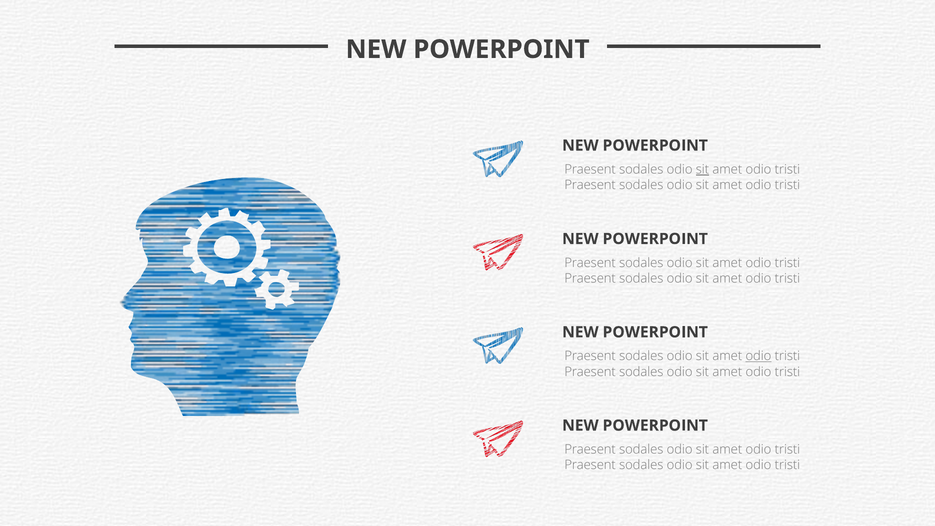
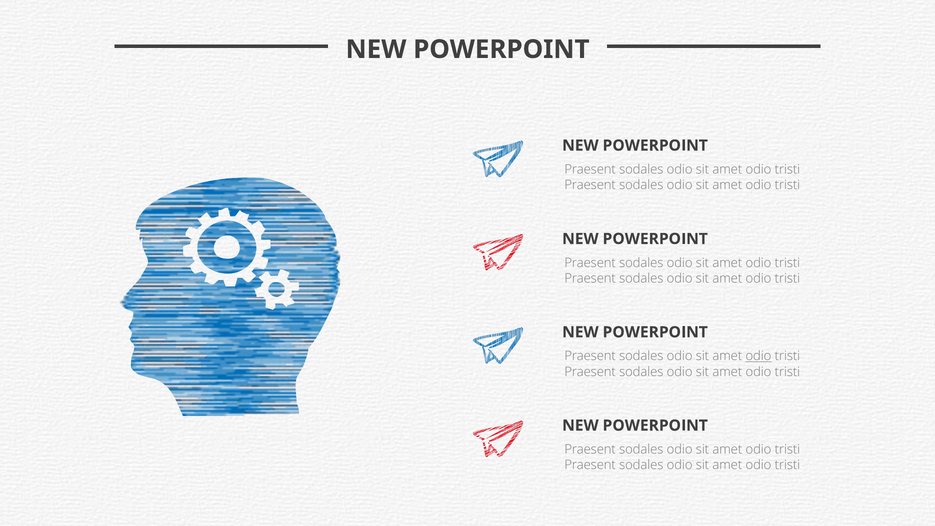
sit underline: present -> none (702, 169)
